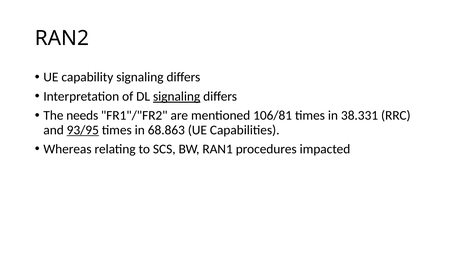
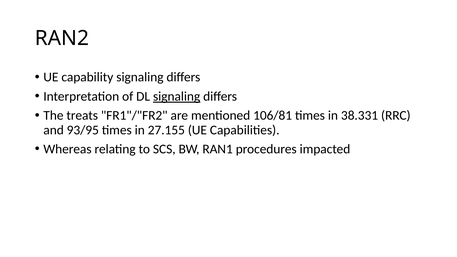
needs: needs -> treats (82, 116)
93/95 underline: present -> none (83, 130)
68.863: 68.863 -> 27.155 (166, 130)
